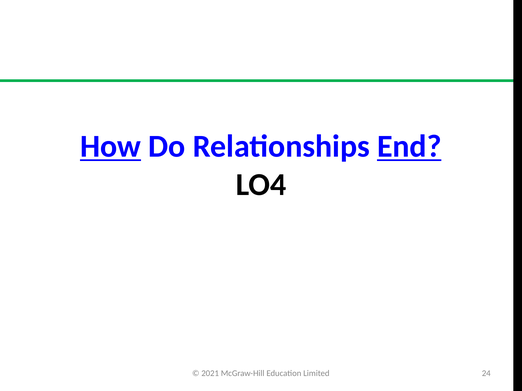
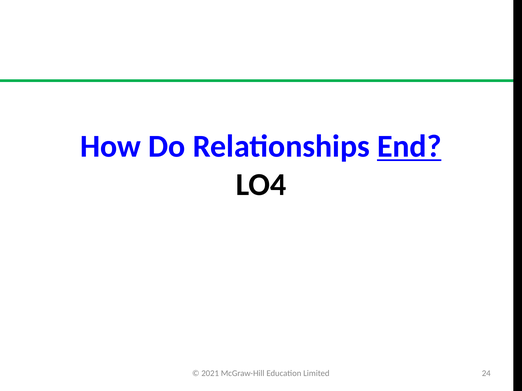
How underline: present -> none (111, 147)
